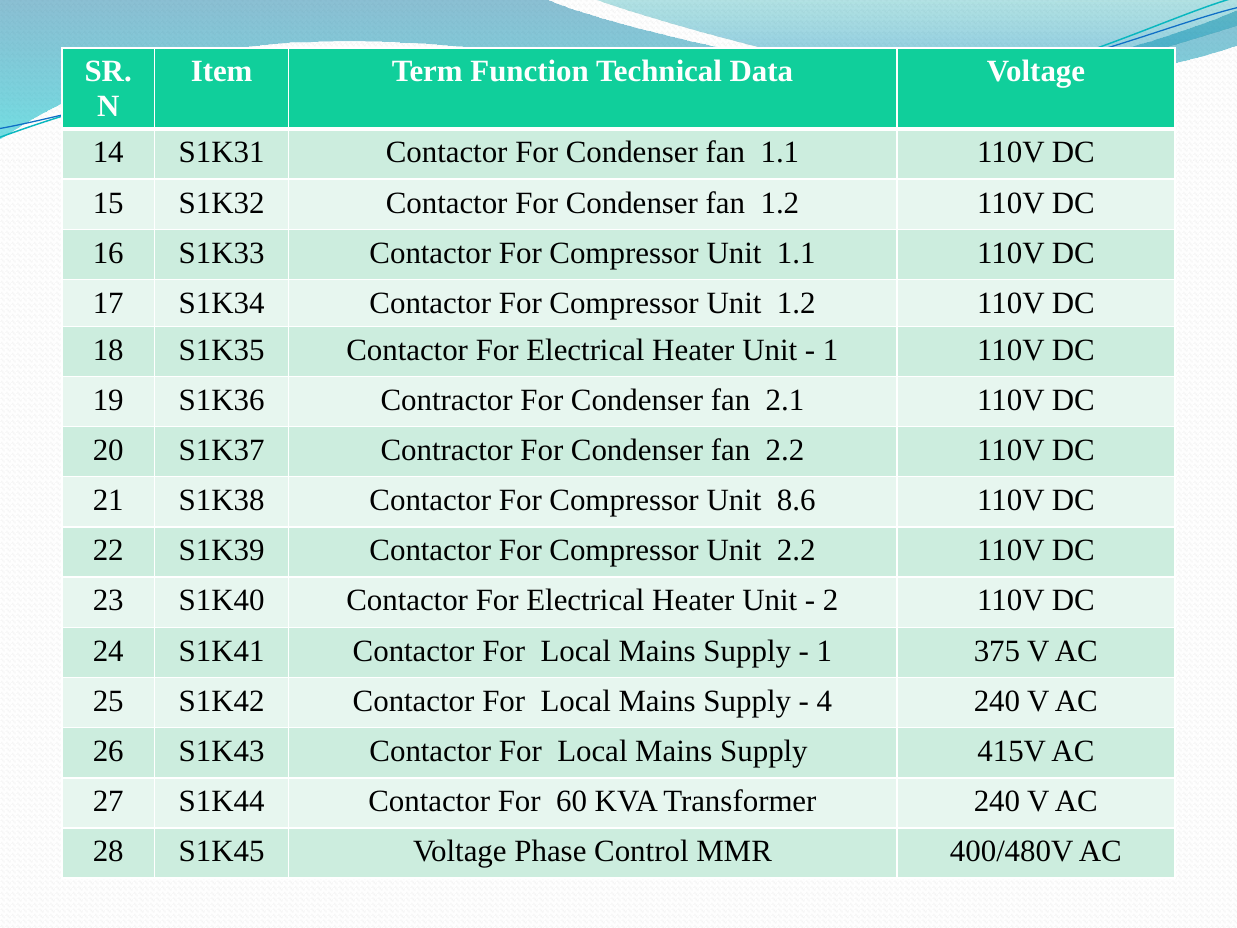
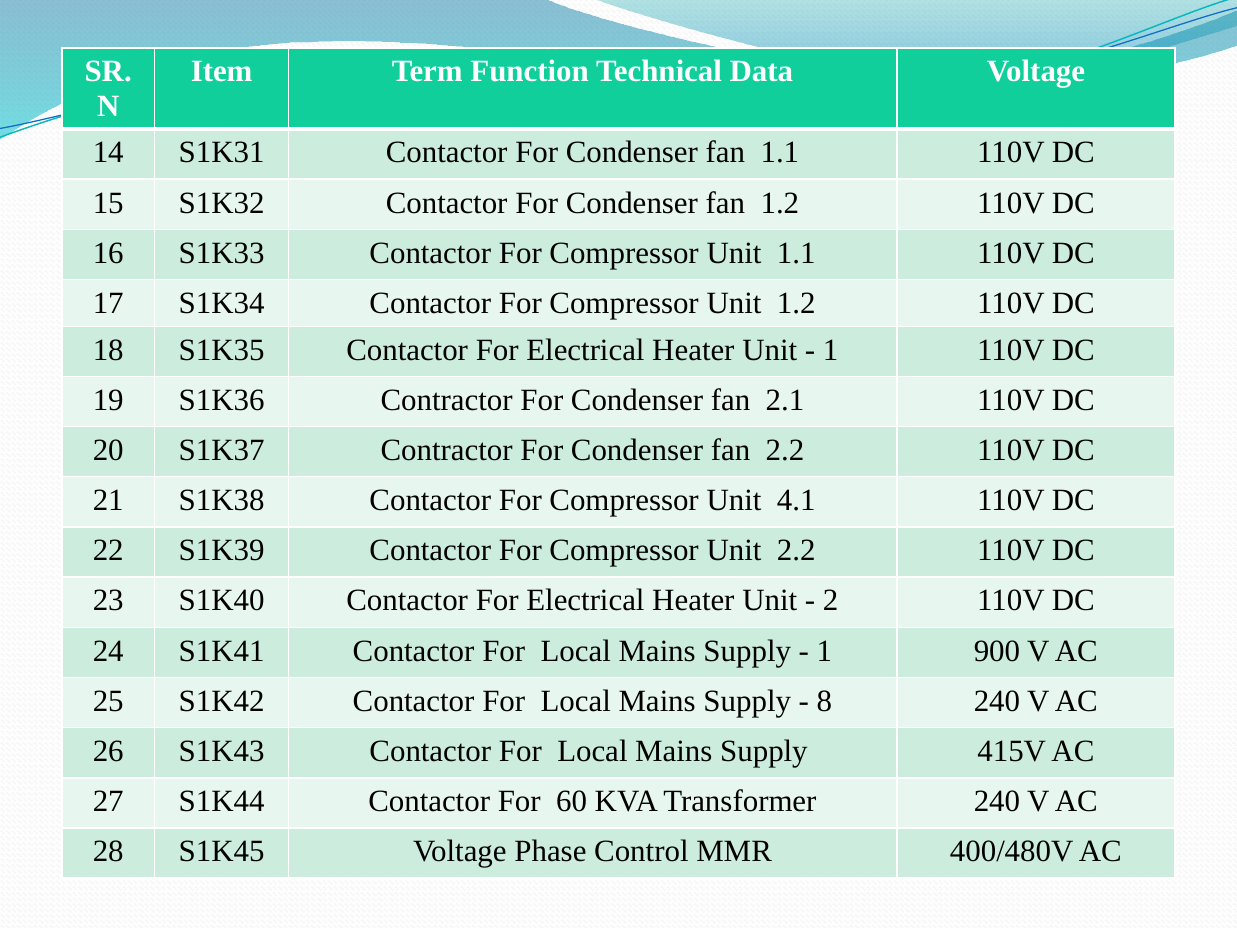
8.6: 8.6 -> 4.1 (796, 500)
375: 375 -> 900 (997, 651)
4: 4 -> 8 (824, 701)
